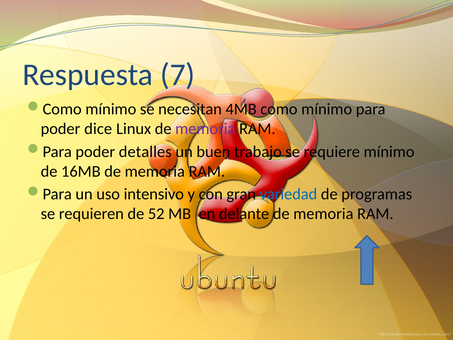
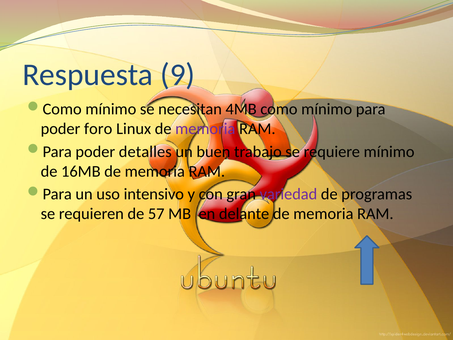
7: 7 -> 9 (178, 75)
dice: dice -> foro (98, 129)
variedad colour: blue -> purple (288, 194)
52: 52 -> 57 (156, 214)
